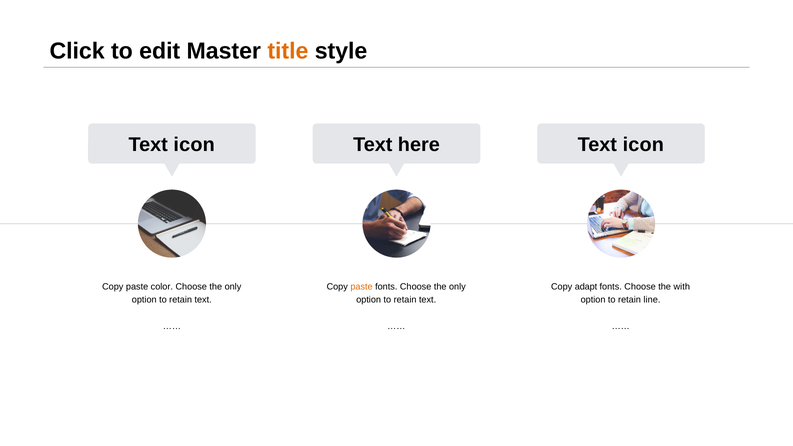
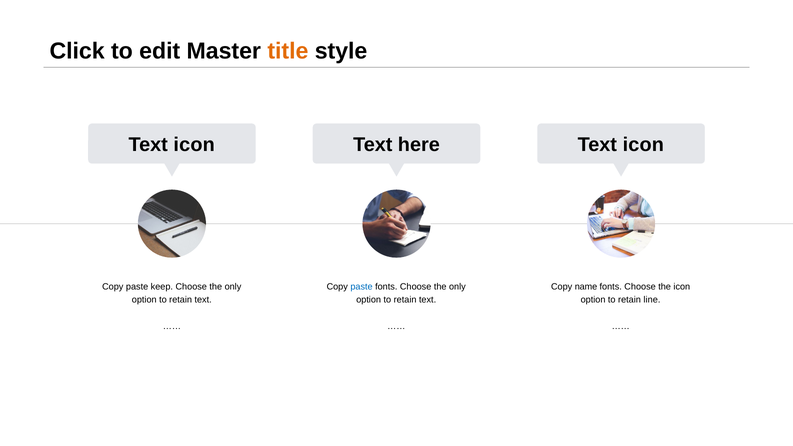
color: color -> keep (162, 287)
paste colour: orange -> blue (362, 287)
adapt: adapt -> name (586, 287)
the with: with -> icon (682, 287)
